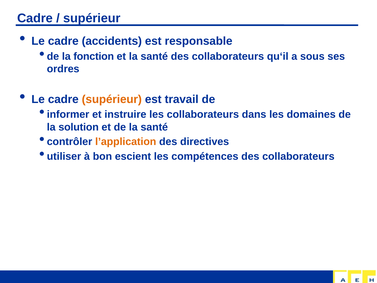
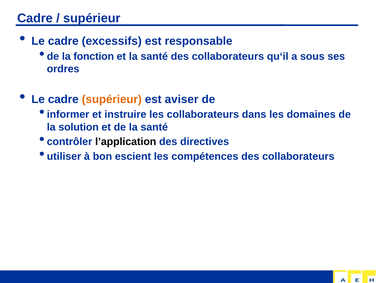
accidents: accidents -> excessifs (112, 41)
travail: travail -> aviser (182, 99)
l’application colour: orange -> black (126, 142)
